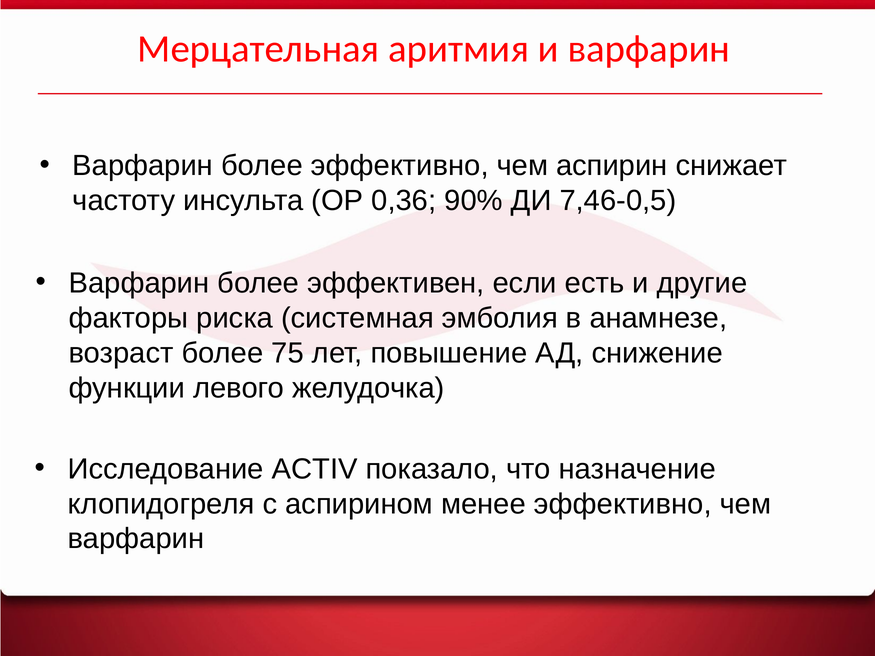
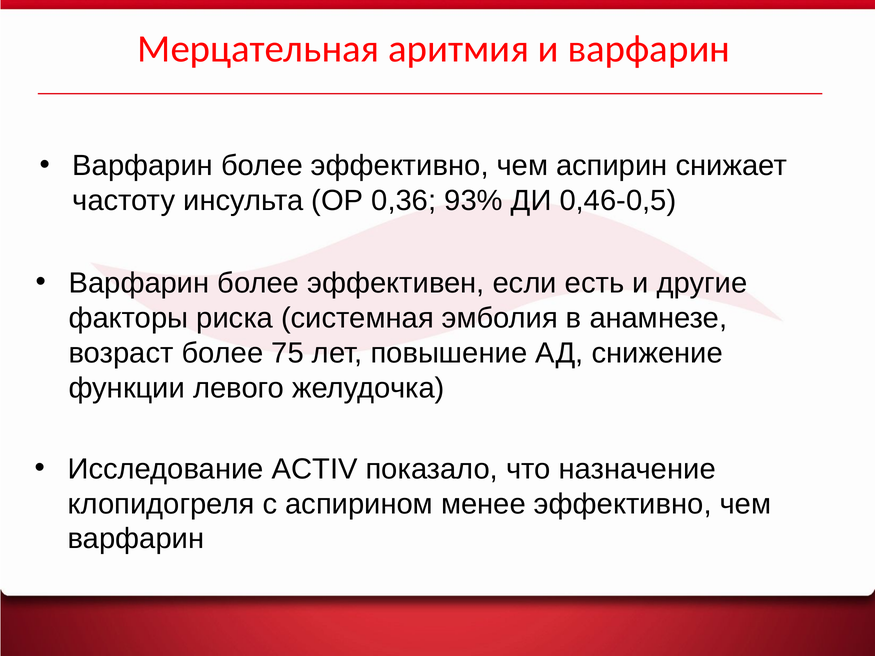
90%: 90% -> 93% (473, 201)
7,46-0,5: 7,46-0,5 -> 0,46-0,5 (618, 201)
